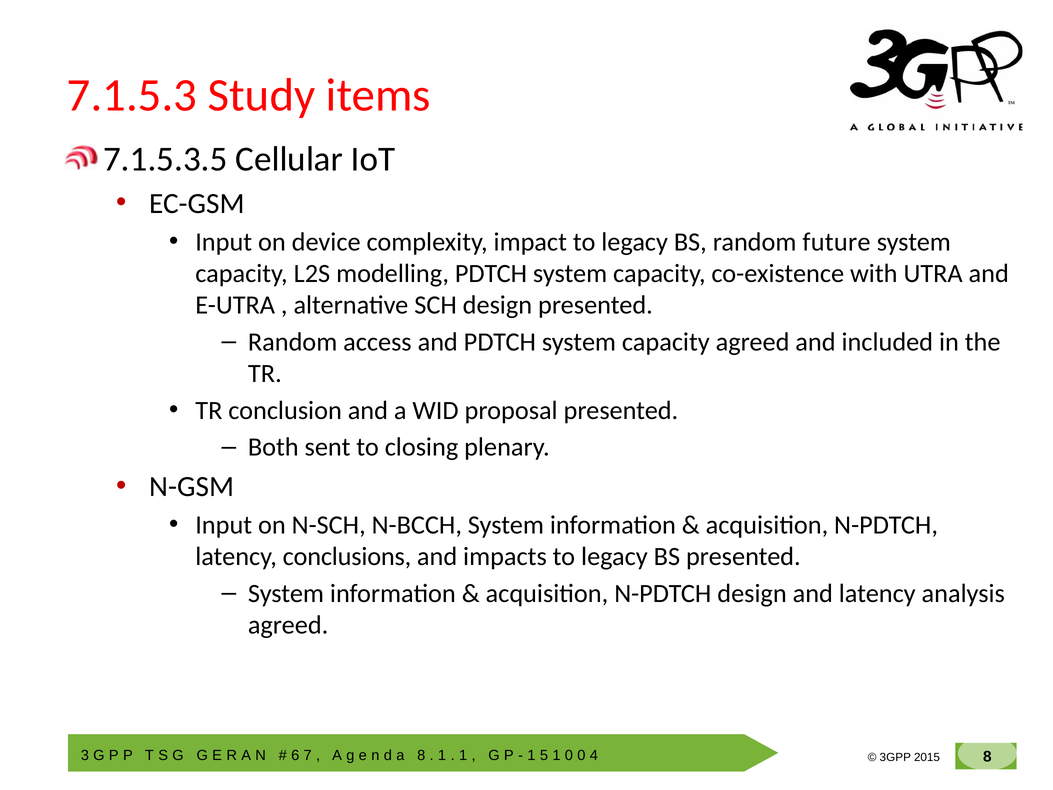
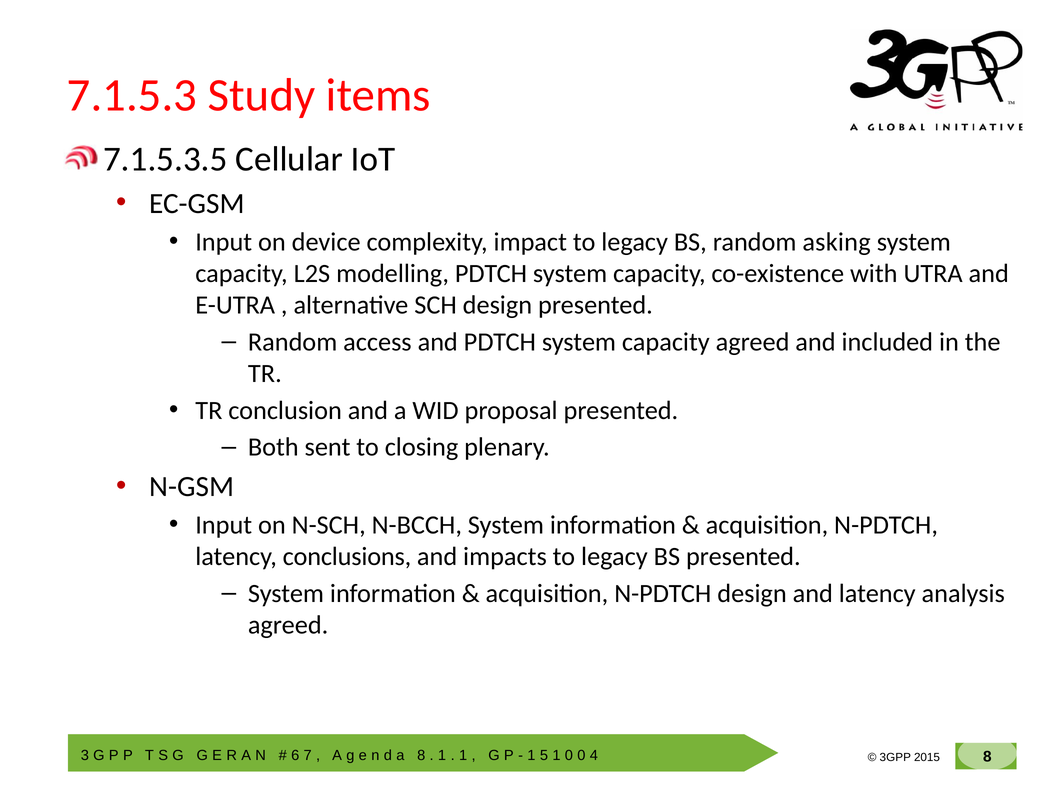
future: future -> asking (837, 242)
